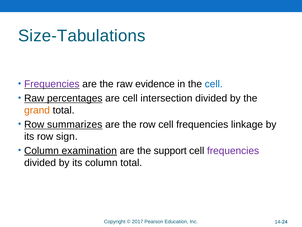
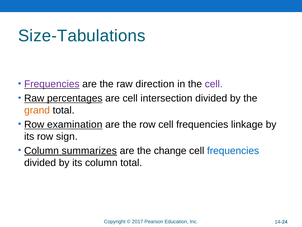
evidence: evidence -> direction (155, 84)
cell colour: blue -> purple (214, 84)
summarizes: summarizes -> examination (75, 124)
examination: examination -> summarizes (89, 150)
support: support -> change (170, 150)
frequencies colour: purple -> blue (233, 150)
